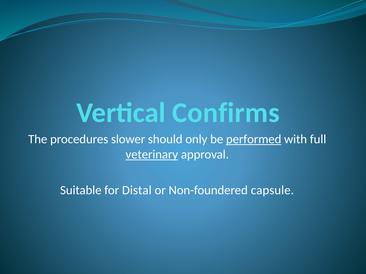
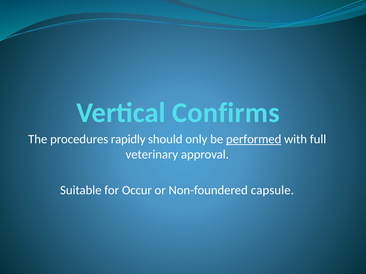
slower: slower -> rapidly (128, 140)
veterinary underline: present -> none (152, 155)
Distal: Distal -> Occur (137, 191)
